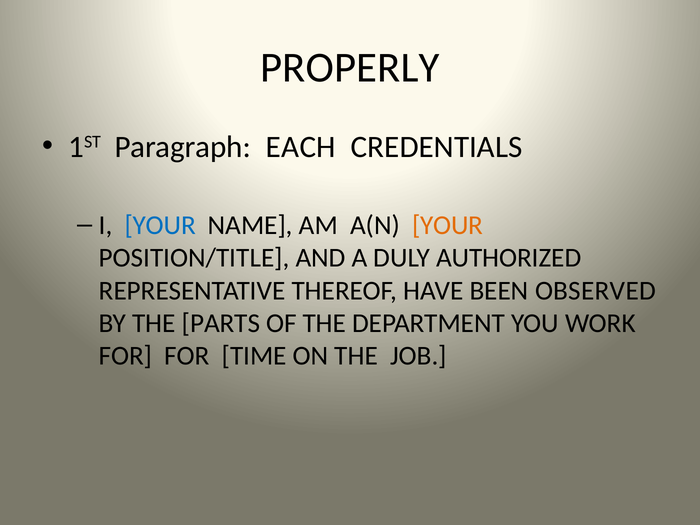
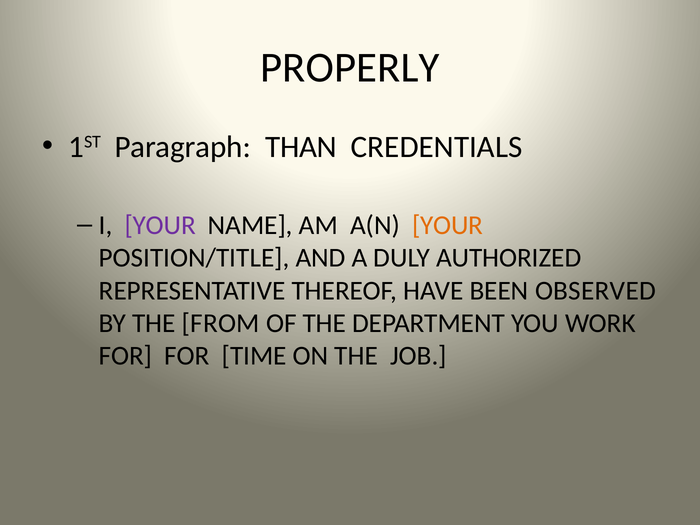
EACH: EACH -> THAN (301, 147)
YOUR colour: blue -> purple (160, 225)
PARTS: PARTS -> FROM (221, 323)
